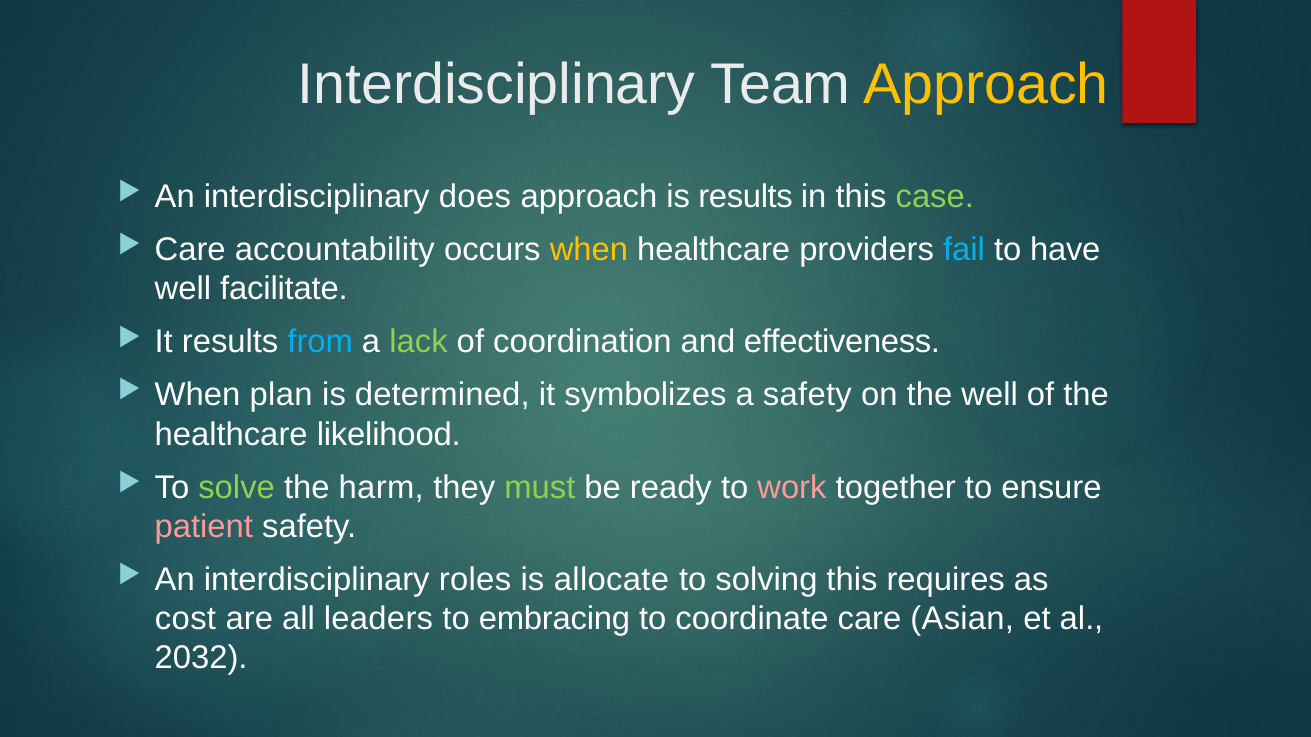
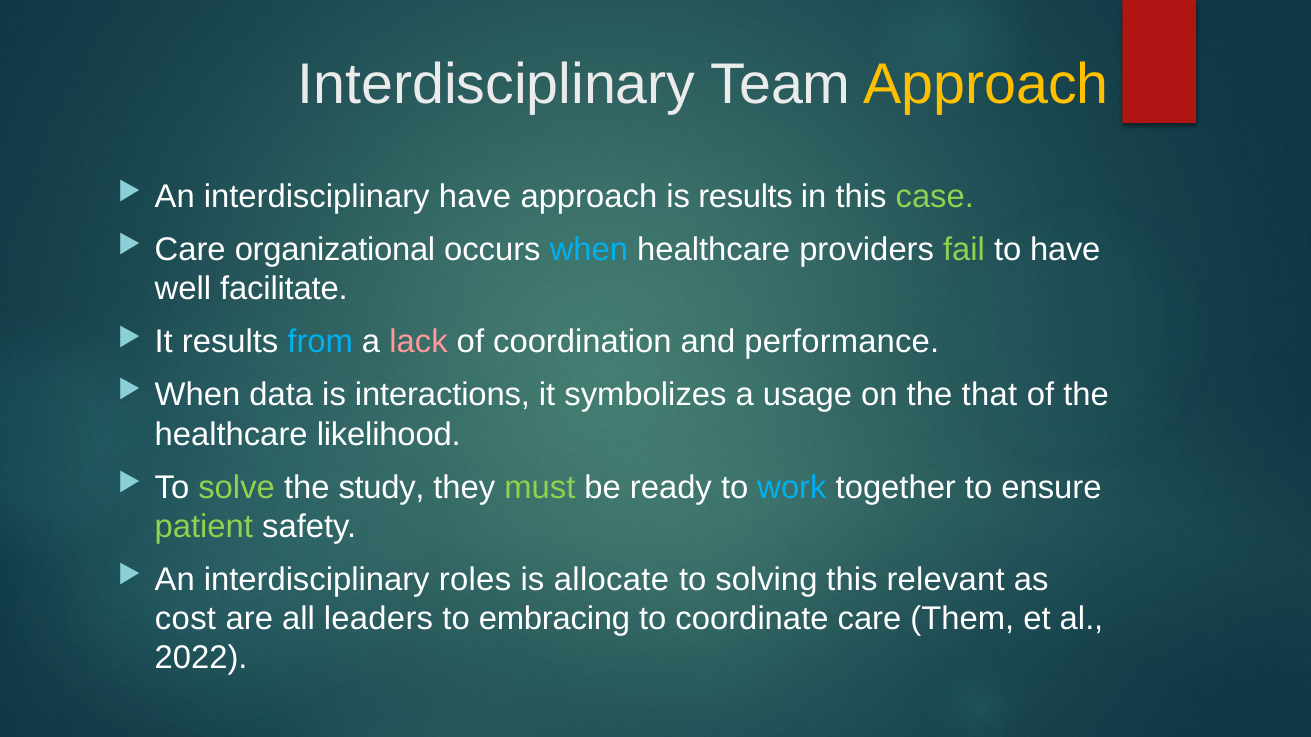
interdisciplinary does: does -> have (475, 197)
accountability: accountability -> organizational (335, 250)
when colour: yellow -> light blue (589, 250)
fail colour: light blue -> light green (964, 250)
lack colour: light green -> pink (418, 342)
effectiveness: effectiveness -> performance (842, 342)
plan: plan -> data (281, 395)
determined: determined -> interactions (442, 395)
a safety: safety -> usage (808, 395)
the well: well -> that (989, 395)
harm: harm -> study (382, 488)
work colour: pink -> light blue (792, 488)
patient colour: pink -> light green (204, 527)
requires: requires -> relevant (946, 580)
Asian: Asian -> Them (962, 619)
2032: 2032 -> 2022 (201, 659)
